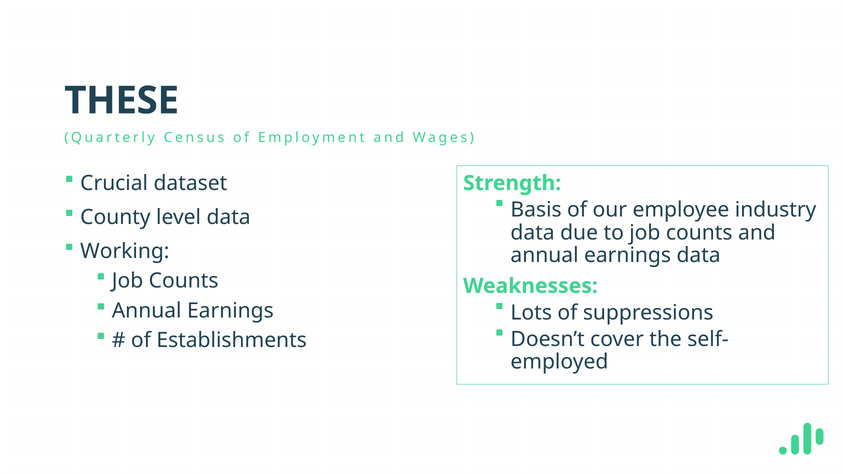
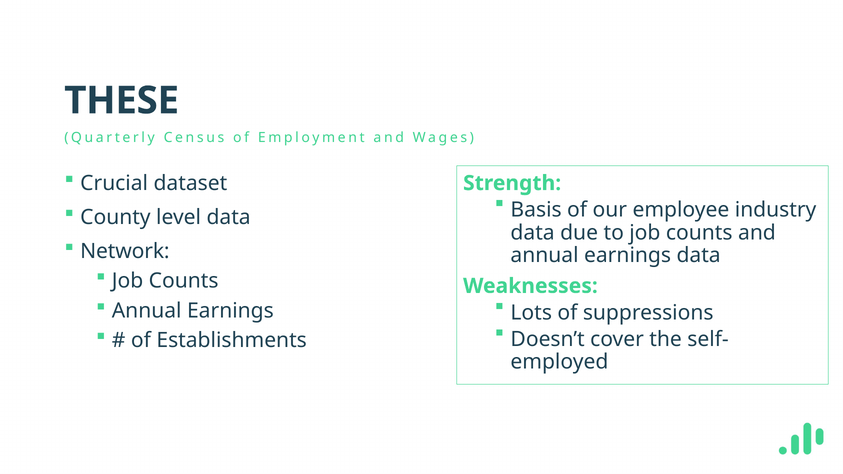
Working: Working -> Network (125, 251)
